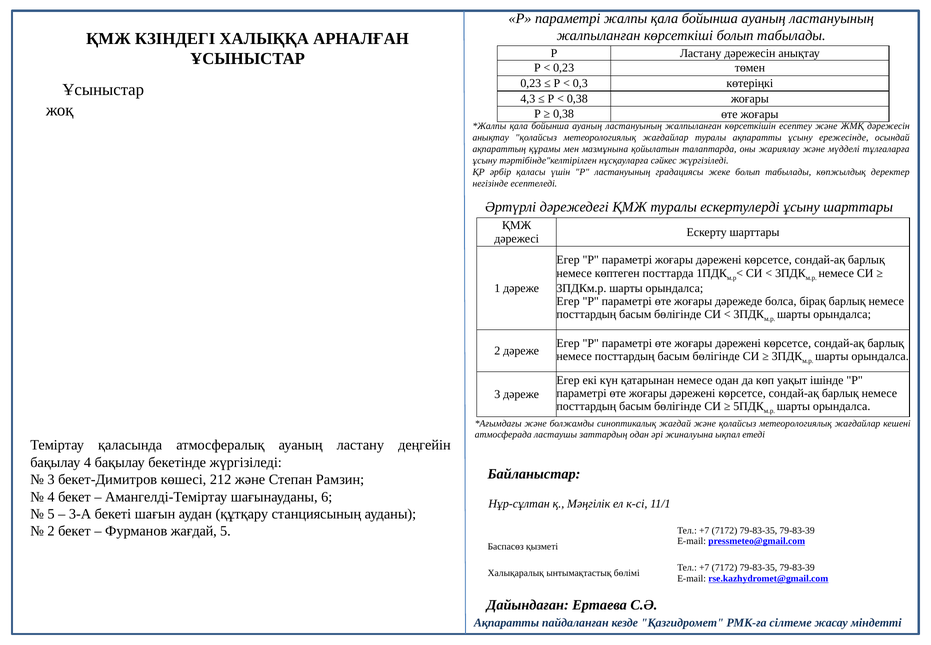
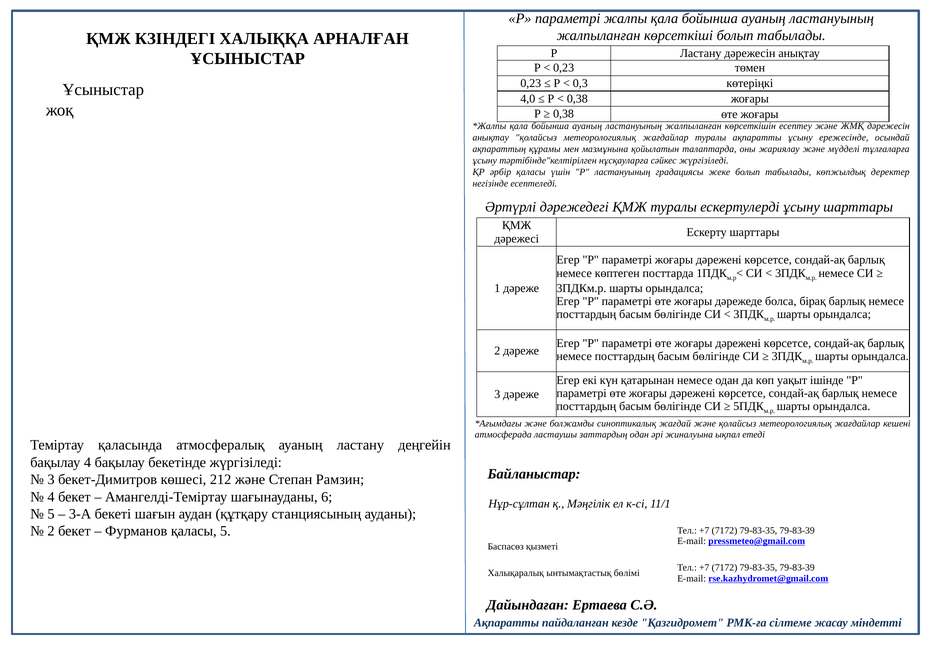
4,3: 4,3 -> 4,0 (528, 99)
Фурманов жағдай: жағдай -> қаласы (194, 531)
